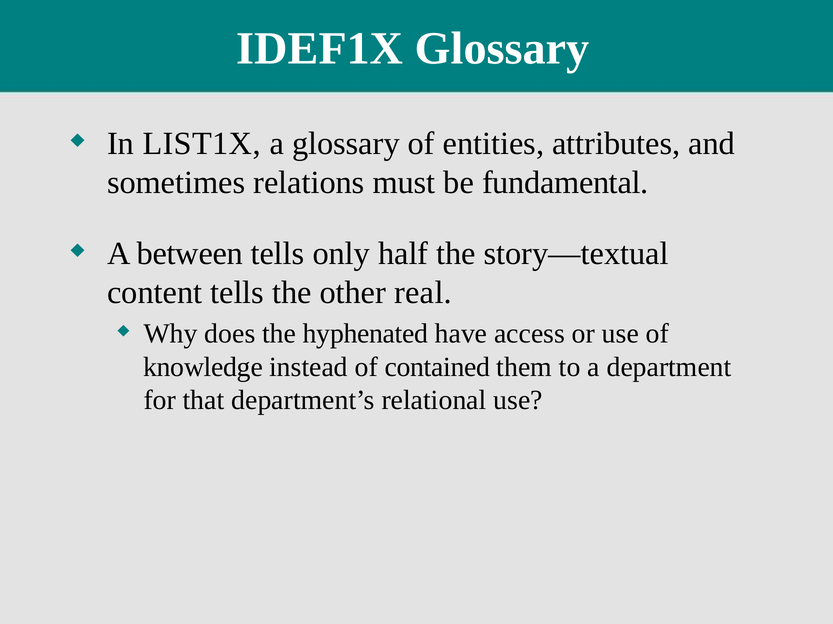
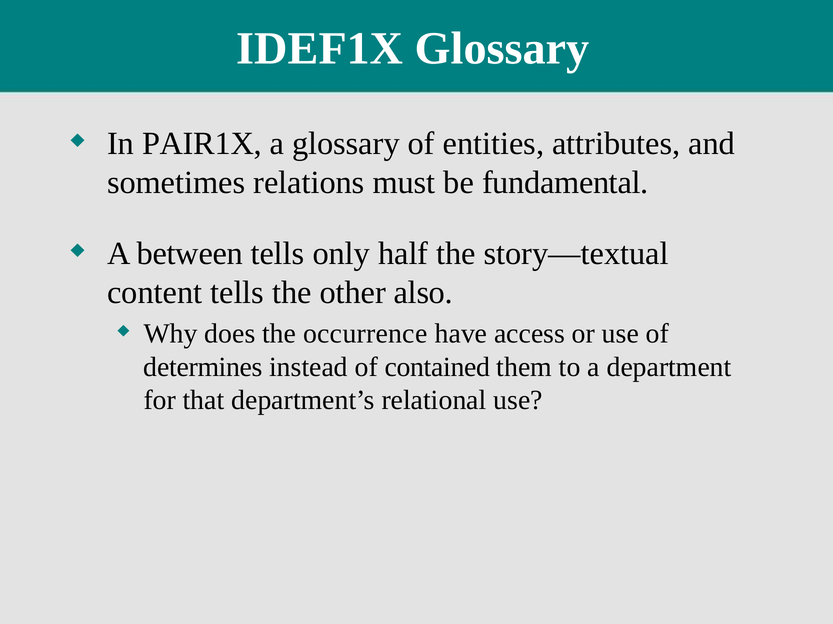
LIST1X: LIST1X -> PAIR1X (202, 144)
real: real -> also (423, 293)
hyphenated: hyphenated -> occurrence (365, 334)
knowledge: knowledge -> determines (203, 367)
